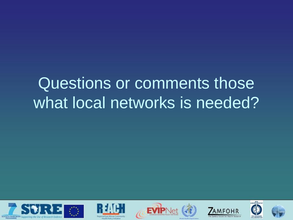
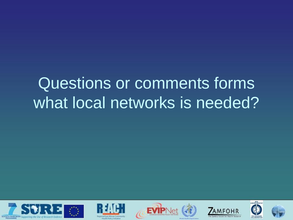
those: those -> forms (234, 83)
